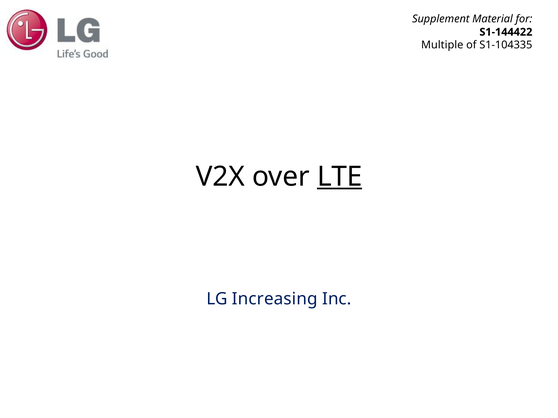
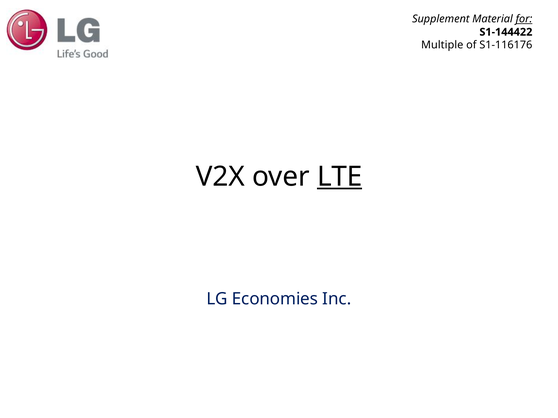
for underline: none -> present (524, 19)
S1-104335: S1-104335 -> S1-116176 (506, 45)
Increasing: Increasing -> Economies (275, 299)
